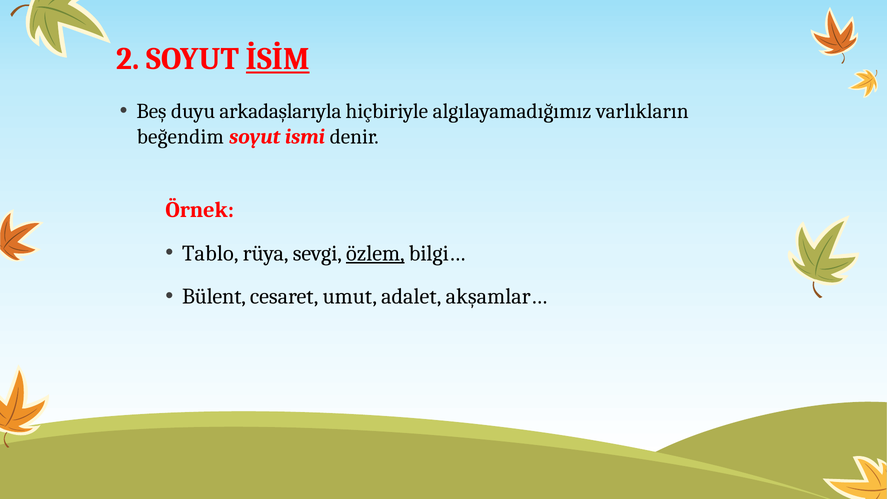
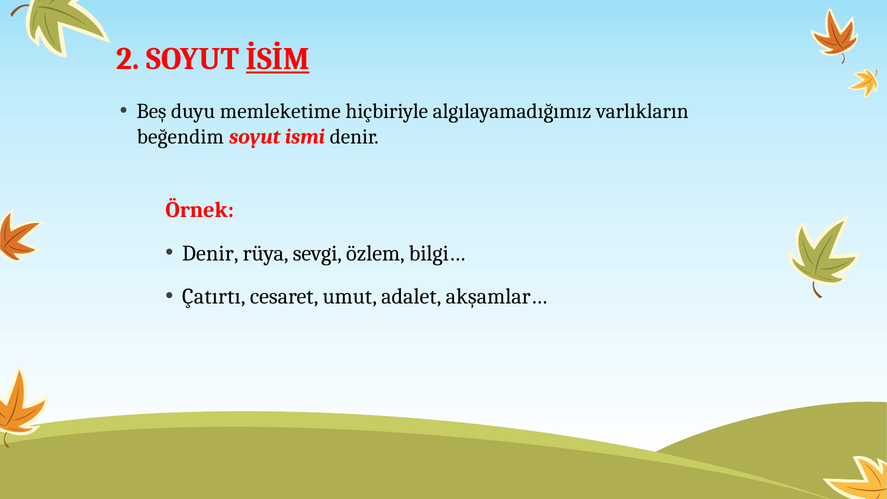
arkadaşlarıyla: arkadaşlarıyla -> memleketime (280, 111)
Tablo: Tablo -> Denir (210, 253)
özlem underline: present -> none (375, 253)
Bülent: Bülent -> Çatırtı (214, 297)
